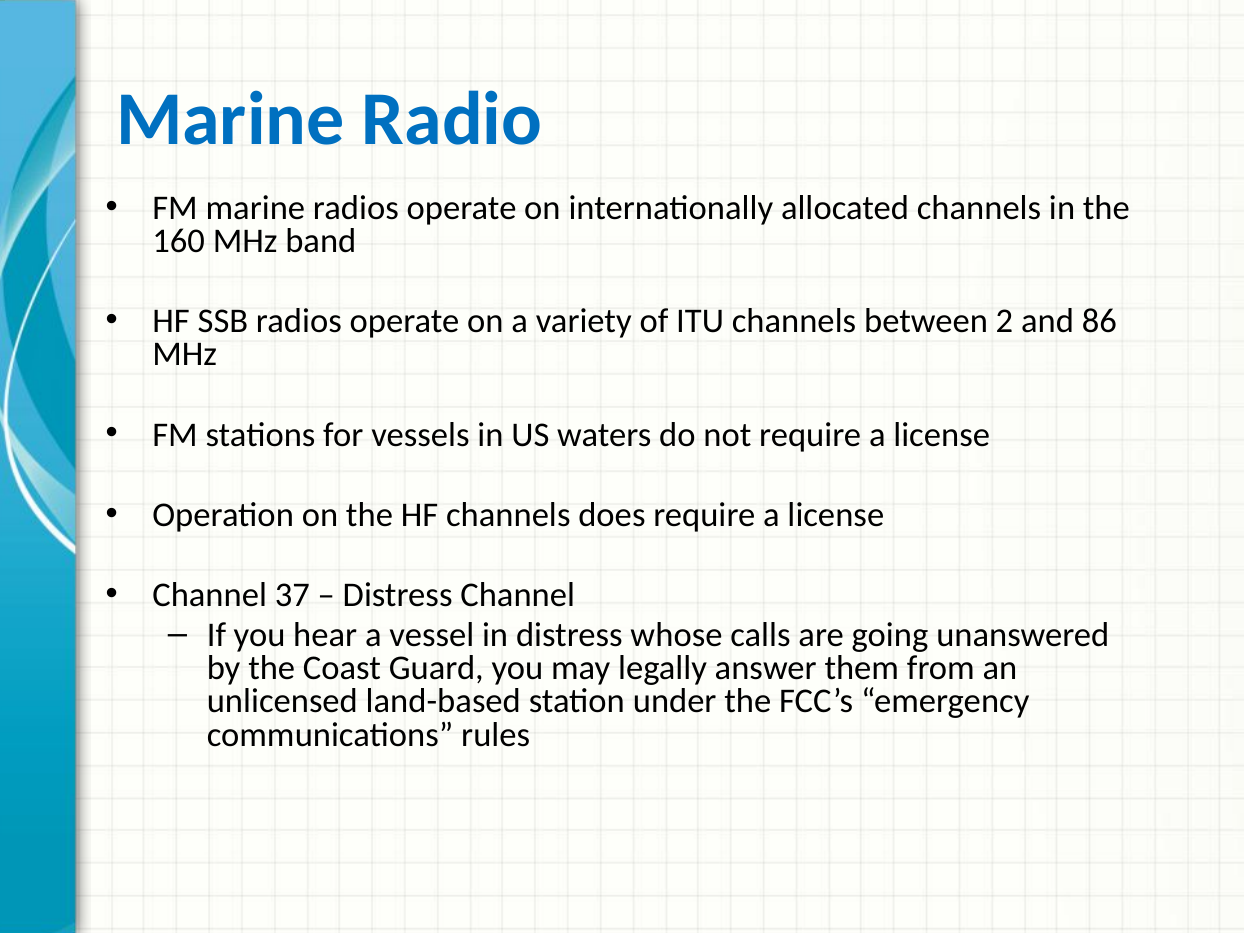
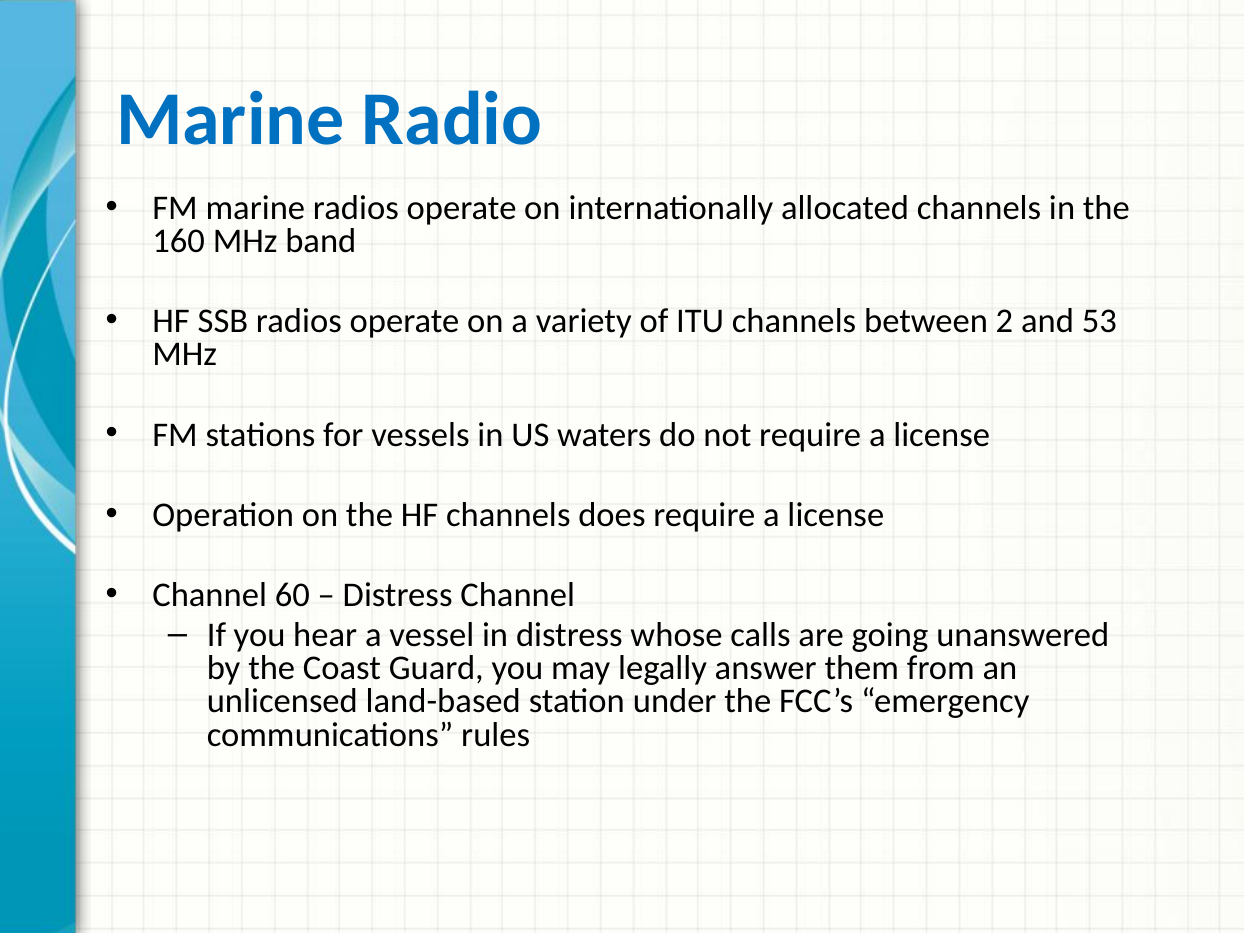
86: 86 -> 53 (1099, 321)
37: 37 -> 60 (292, 595)
